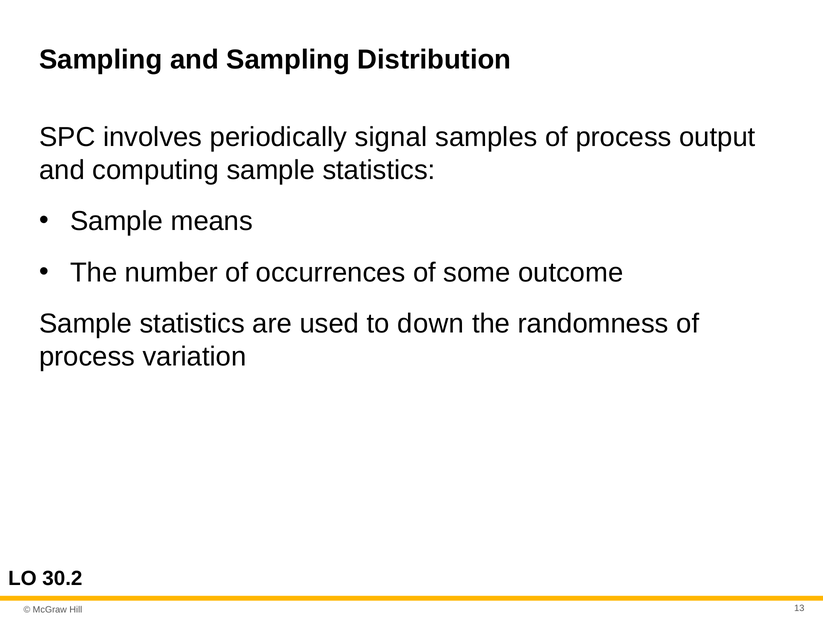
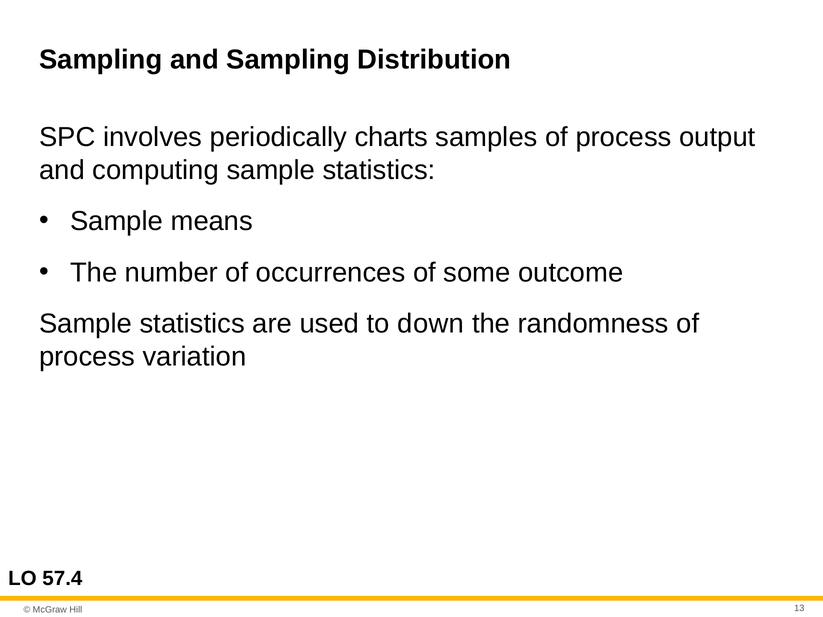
signal: signal -> charts (391, 137)
30.2: 30.2 -> 57.4 (62, 579)
